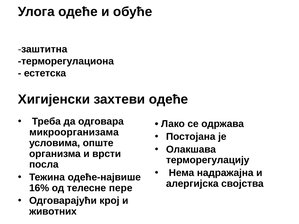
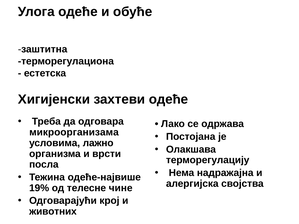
опште: опште -> лажно (98, 143)
16%: 16% -> 19% (39, 188)
пере: пере -> чине (121, 188)
